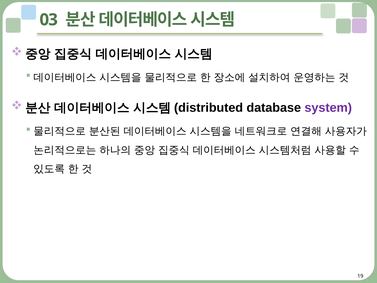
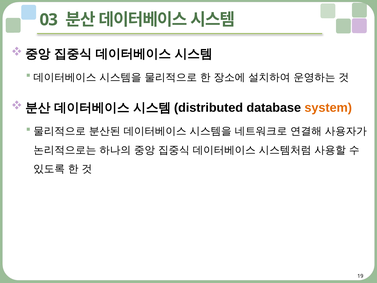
system colour: purple -> orange (328, 108)
